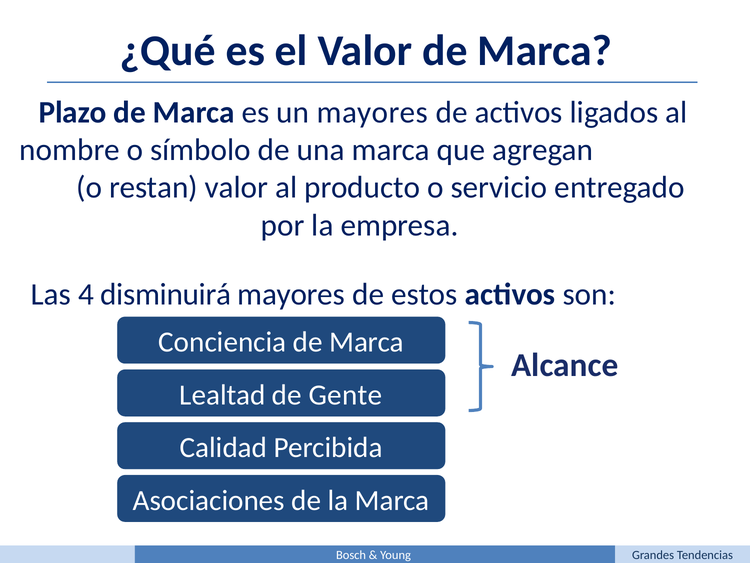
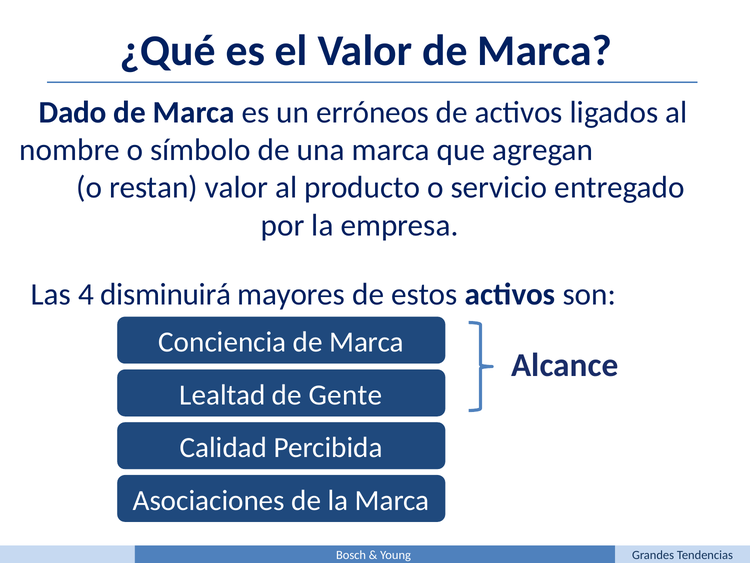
Plazo: Plazo -> Dado (73, 112)
un mayores: mayores -> erróneos (373, 112)
